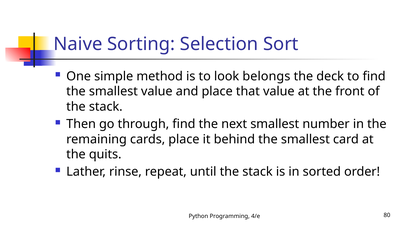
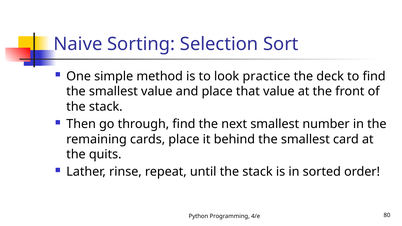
belongs: belongs -> practice (266, 76)
